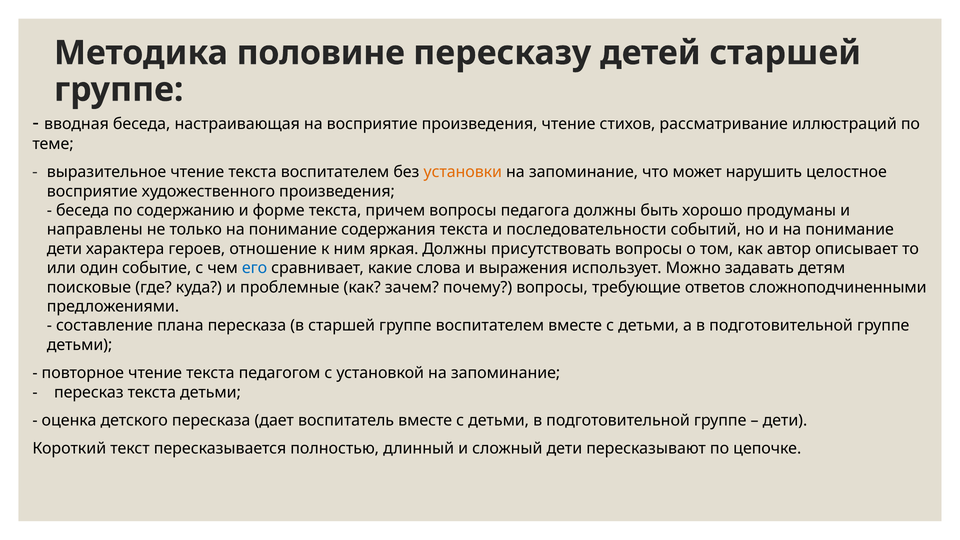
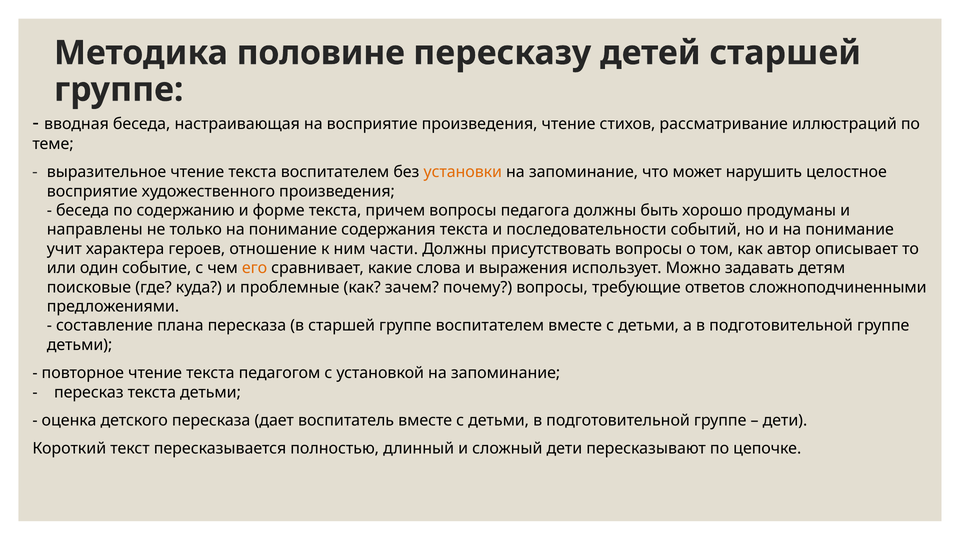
дети: дети -> учит (64, 249)
яркая: яркая -> части (394, 249)
его colour: blue -> orange (255, 268)
